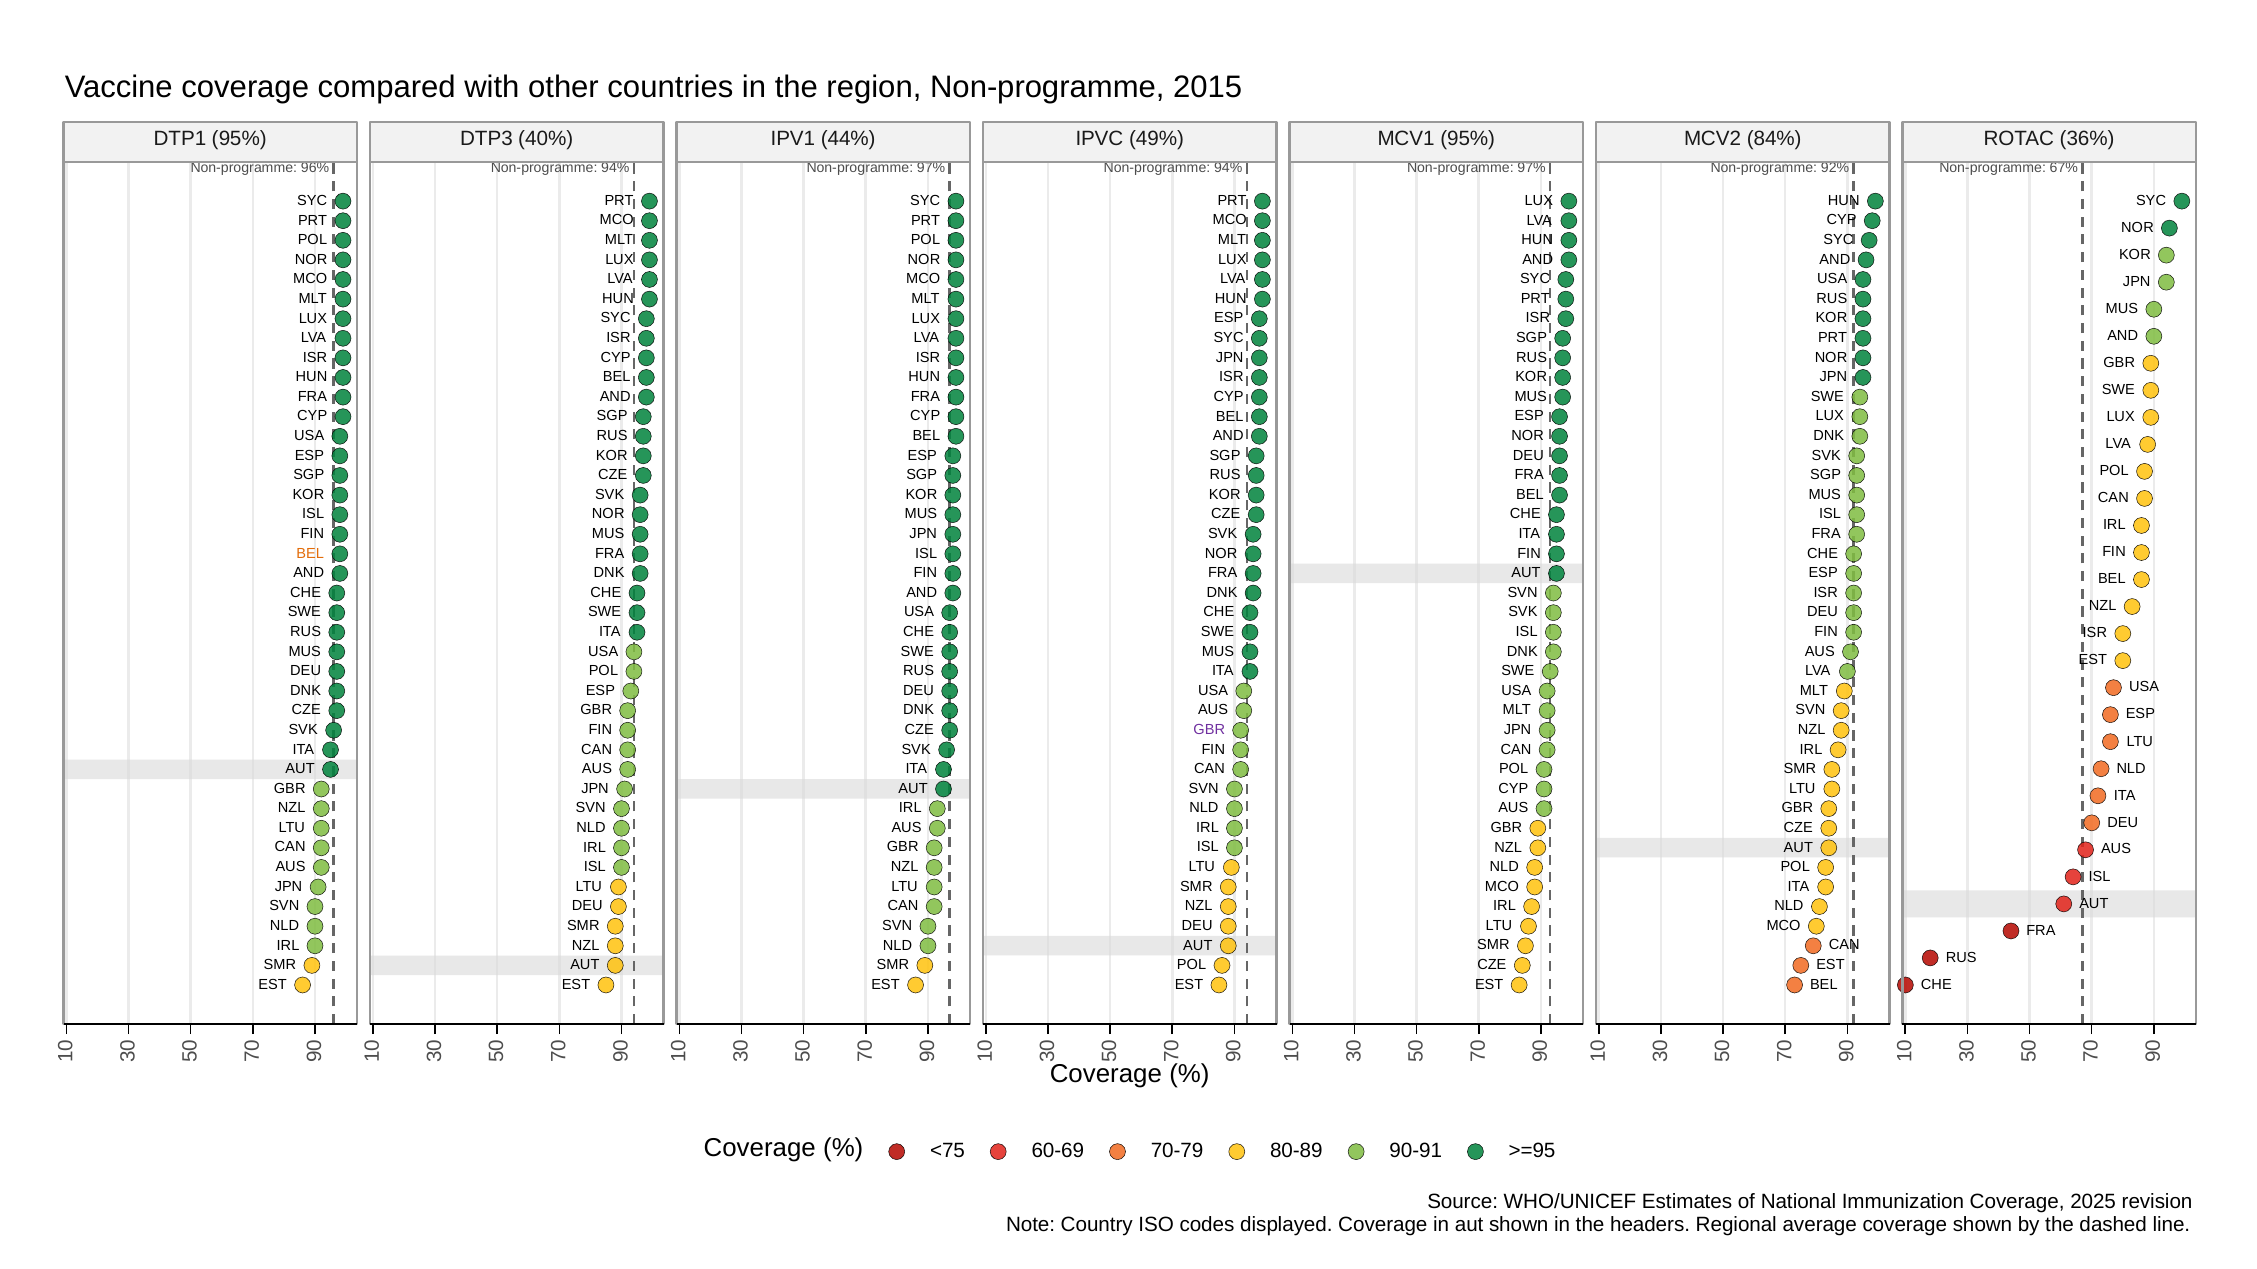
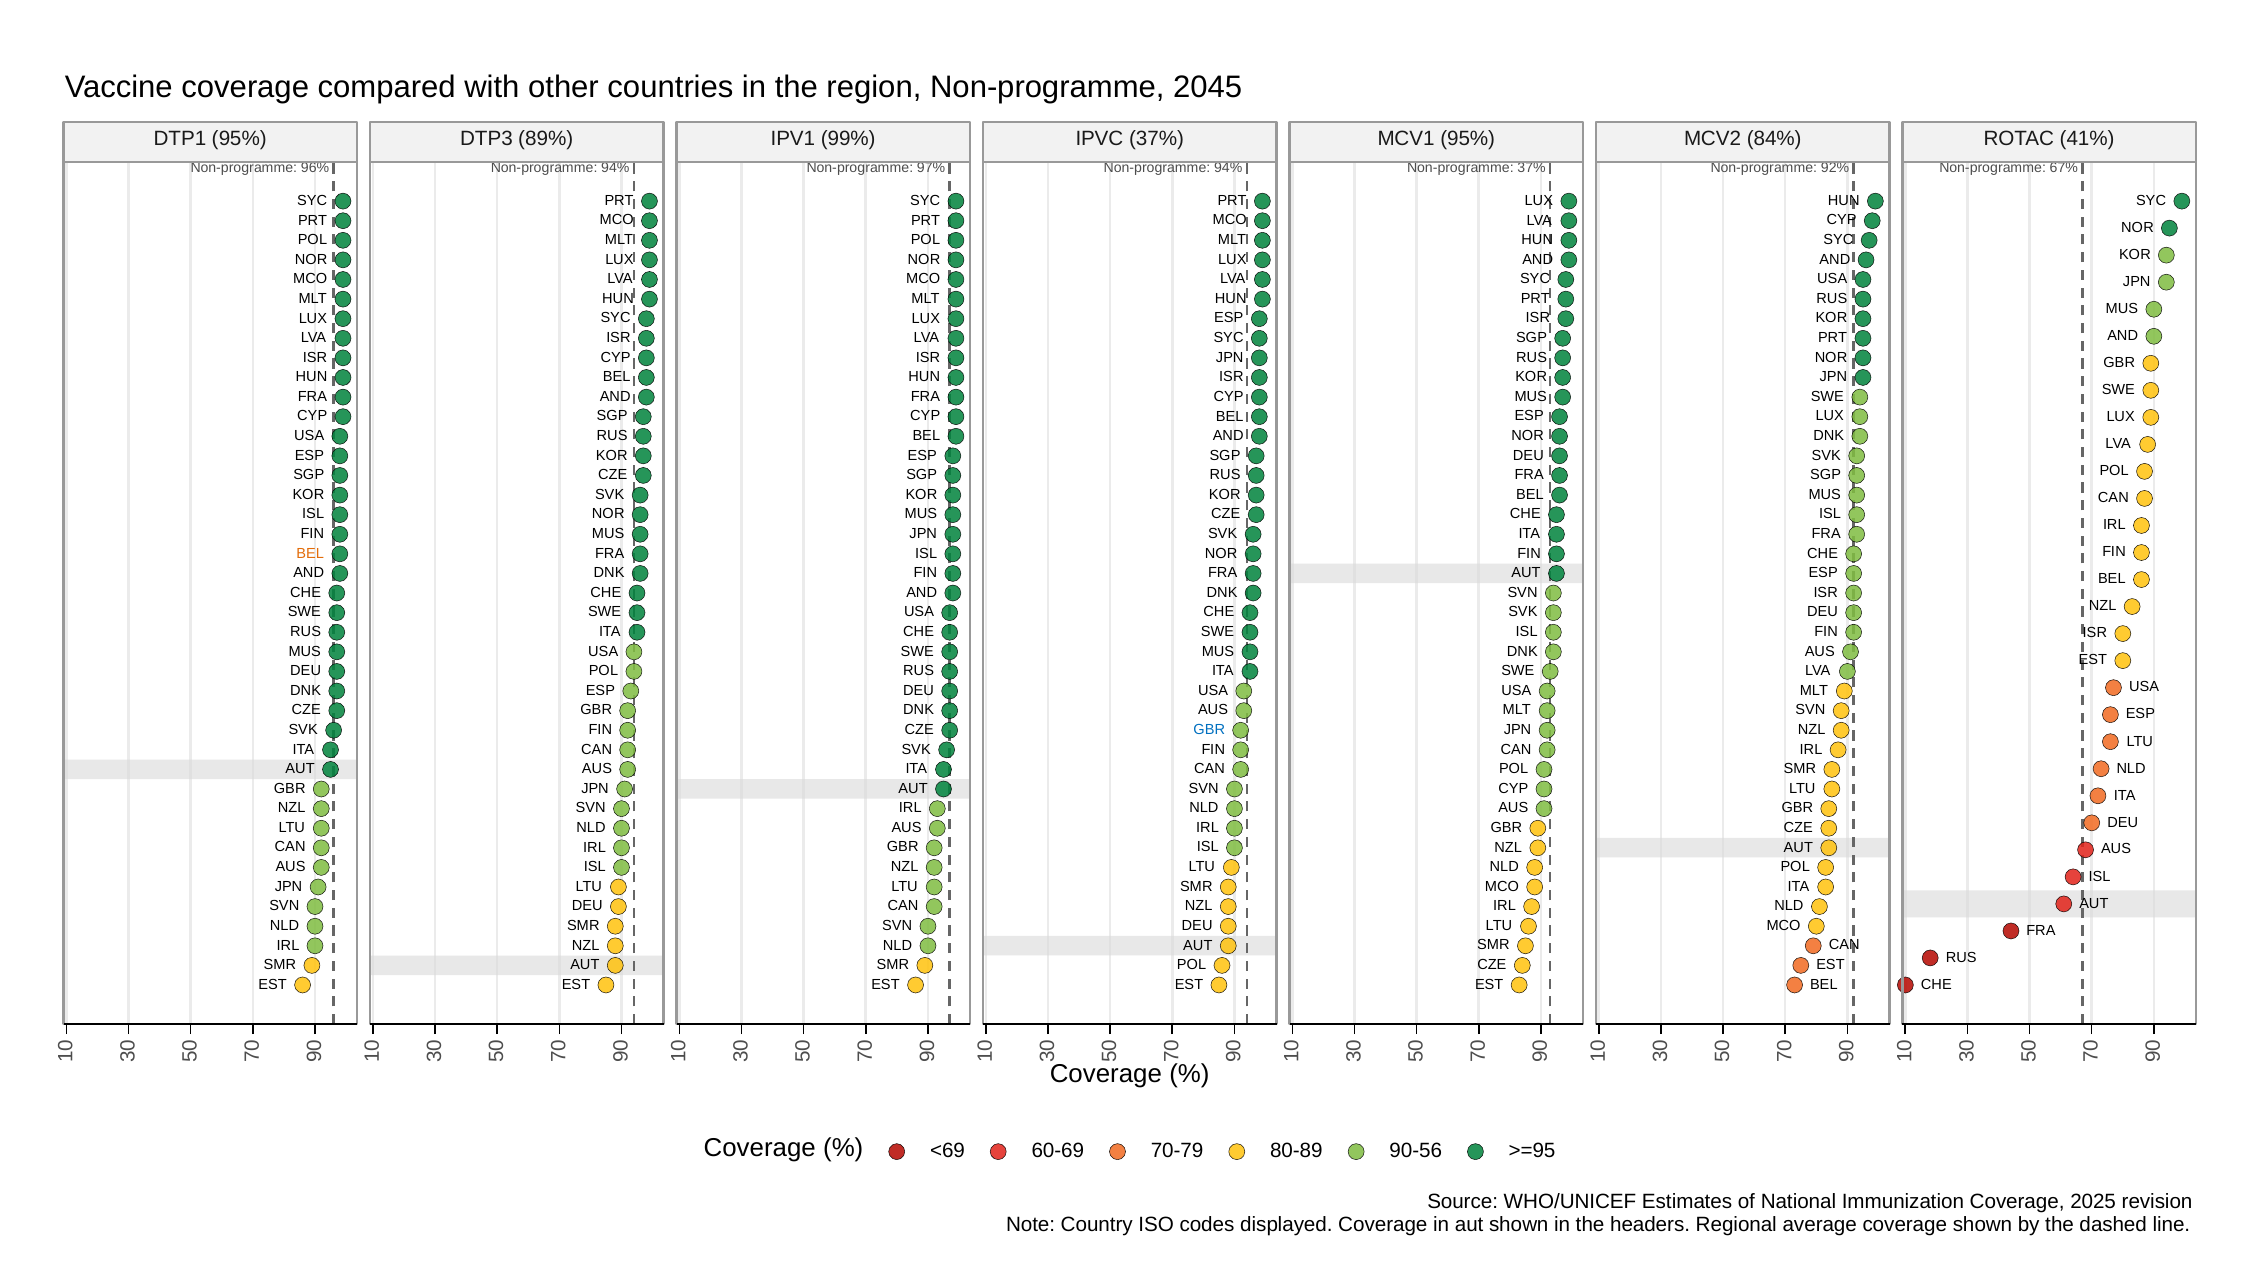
2015: 2015 -> 2045 (1208, 87)
40%: 40% -> 89% (546, 139)
44%: 44% -> 99% (848, 139)
IPVC 49%: 49% -> 37% (1157, 139)
36%: 36% -> 41% (2087, 139)
97%: 97% -> 37% (1532, 168)
GBR colour: purple -> blue (1209, 730)
<75: <75 -> <69 (948, 1151)
90-91: 90-91 -> 90-56 (1416, 1151)
